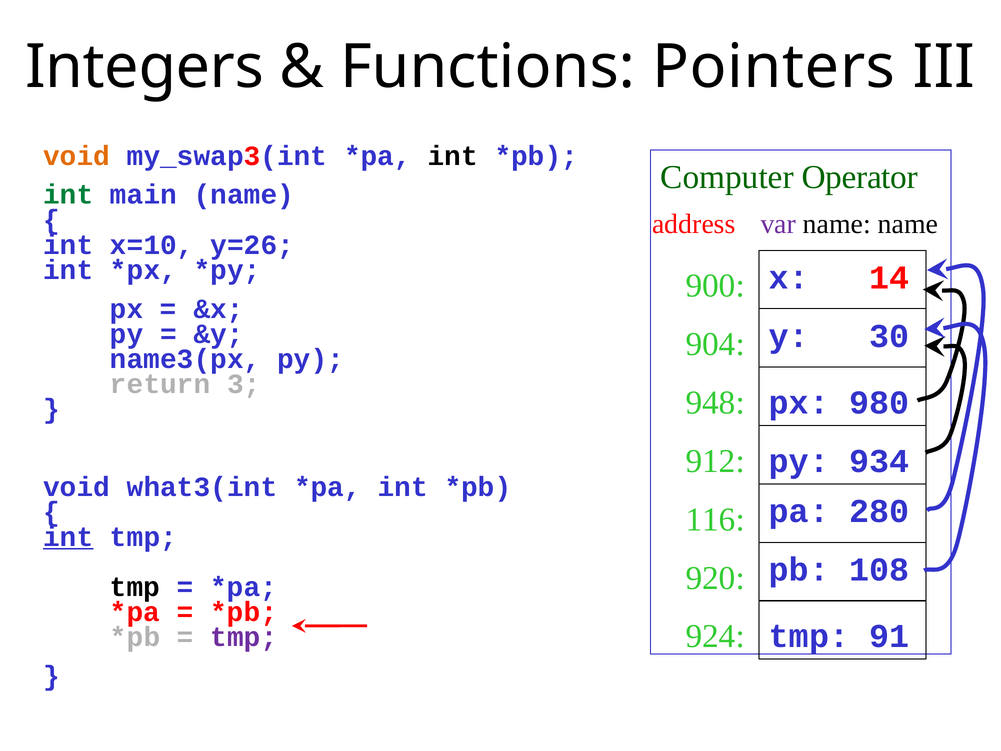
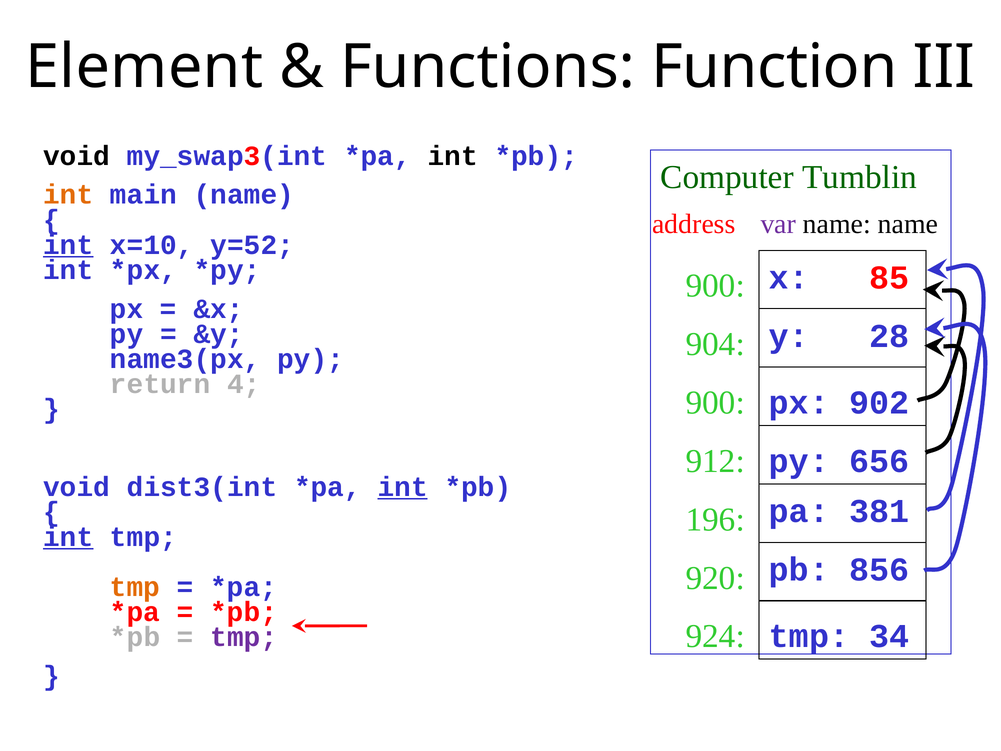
Integers: Integers -> Element (144, 67)
Pointers: Pointers -> Function (774, 67)
void colour: orange -> black (77, 156)
Operator: Operator -> Tumblin (860, 177)
int colour: green -> orange (68, 195)
int underline: none -> present (68, 245)
y=26: y=26 -> y=52 (252, 245)
14: 14 -> 85 (889, 278)
30: 30 -> 28 (889, 336)
3: 3 -> 4 (244, 384)
948: 948 -> 900 (715, 403)
980: 980 -> 902 (879, 403)
934: 934 -> 656 (879, 461)
what3(int: what3(int -> dist3(int (202, 487)
int underline: none -> present (403, 487)
280: 280 -> 381 (879, 511)
116: 116 -> 196 (715, 519)
108: 108 -> 856 (879, 569)
tmp colour: black -> orange (135, 587)
91: 91 -> 34 (889, 636)
